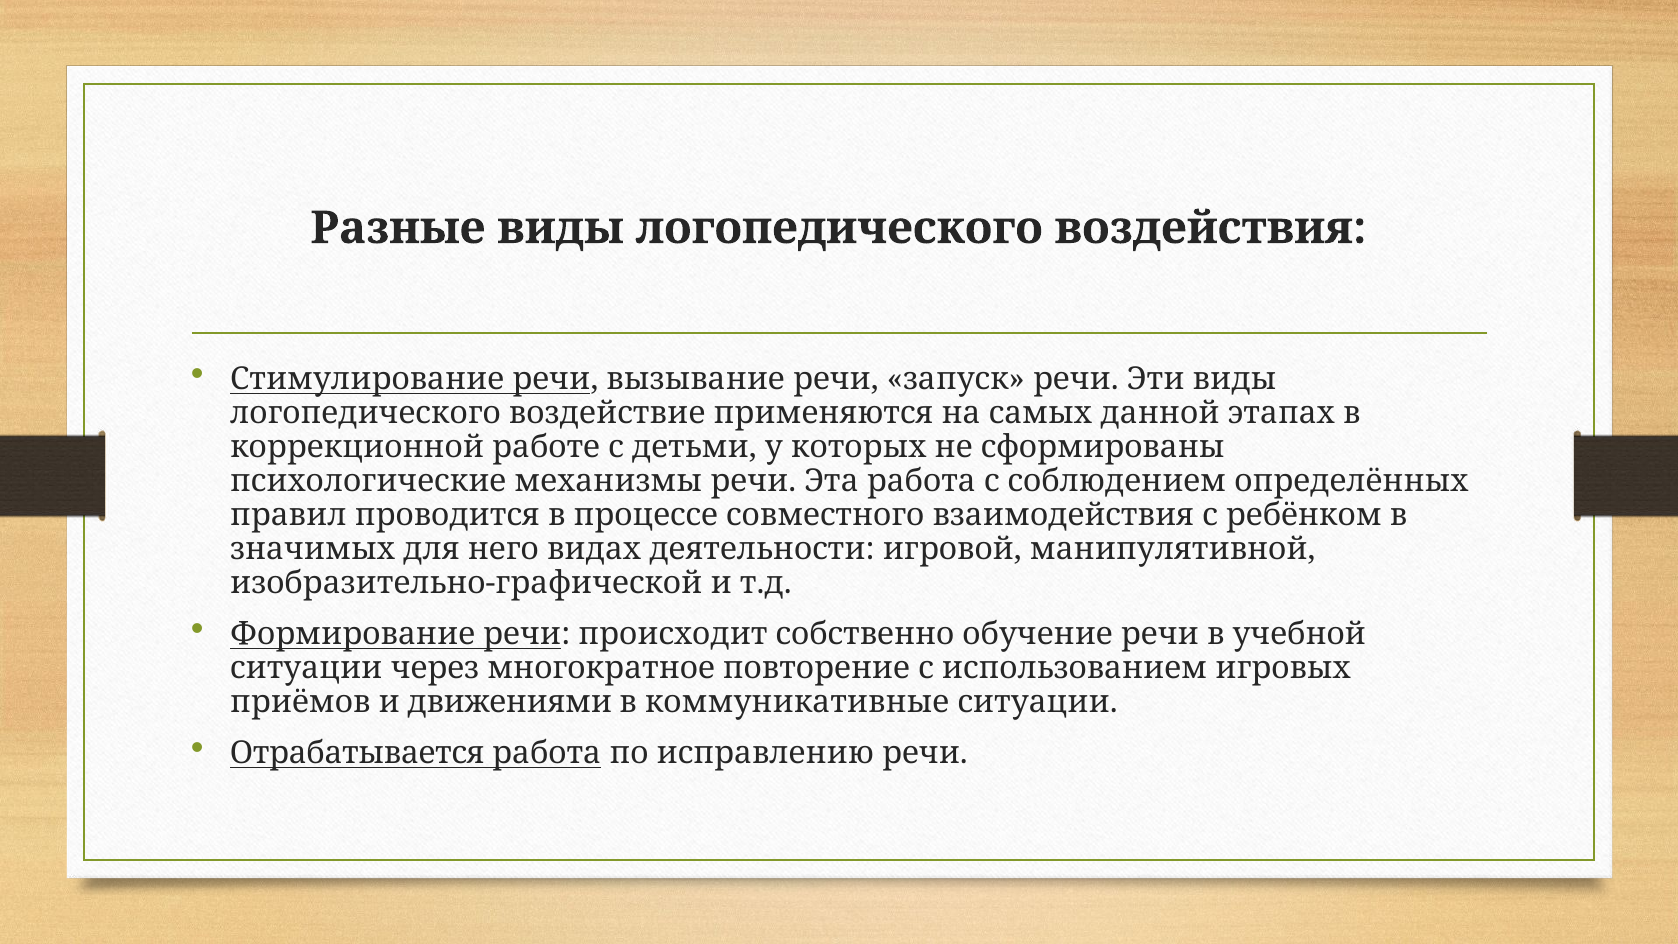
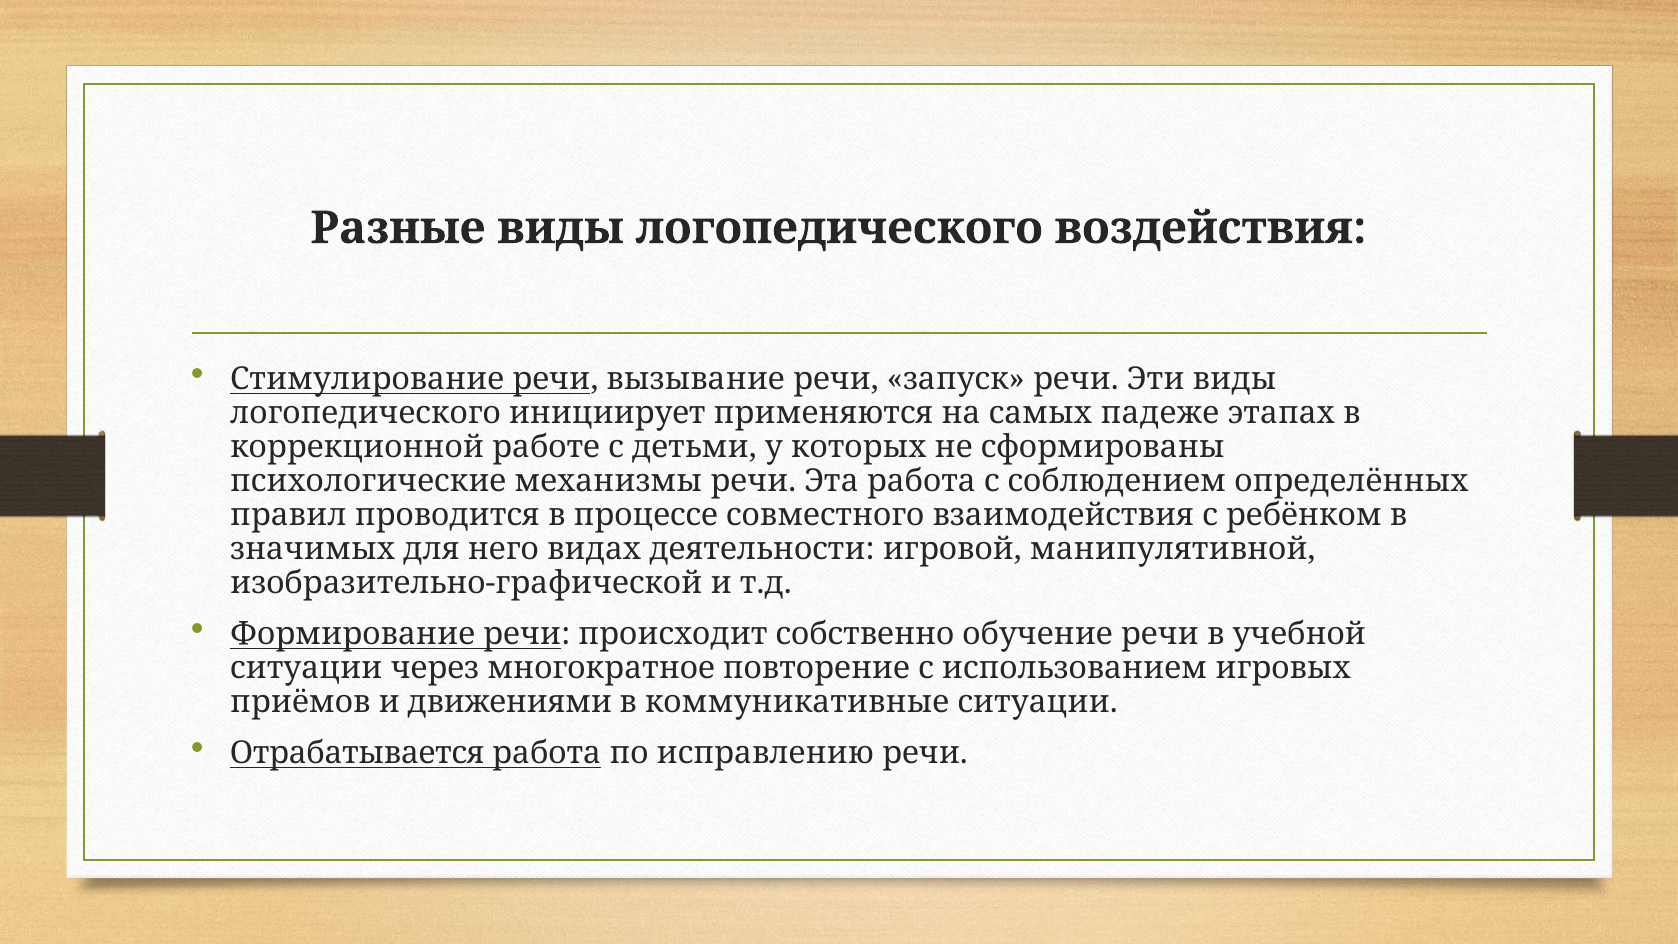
воздействие: воздействие -> инициирует (607, 413)
данной: данной -> падеже (1160, 413)
